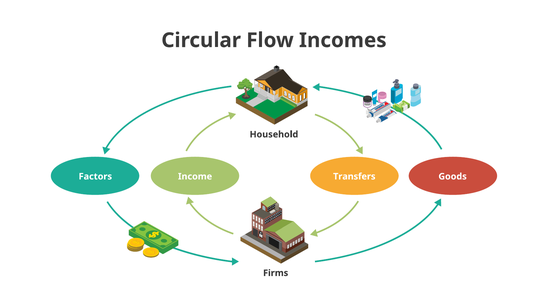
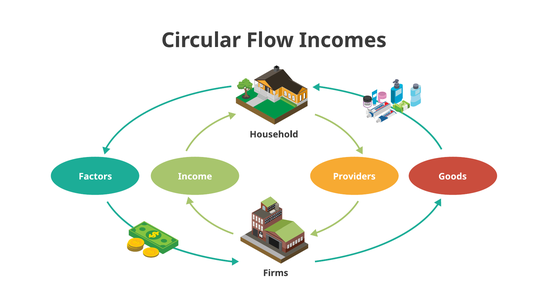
Transfers: Transfers -> Providers (354, 177)
